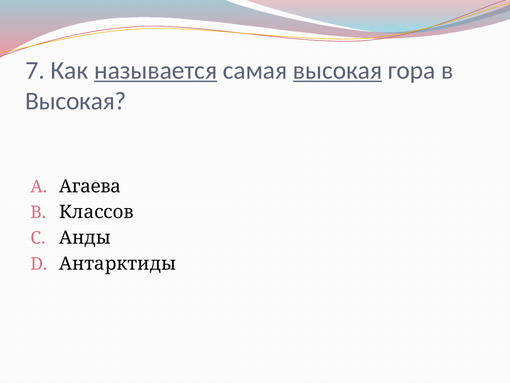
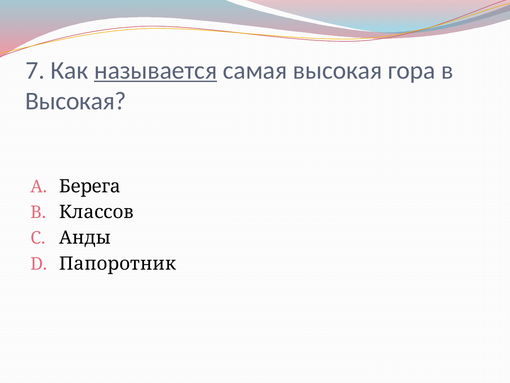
высокая underline: present -> none (338, 70)
Агаева: Агаева -> Берега (90, 186)
Антарктиды: Антарктиды -> Папоротник (118, 263)
